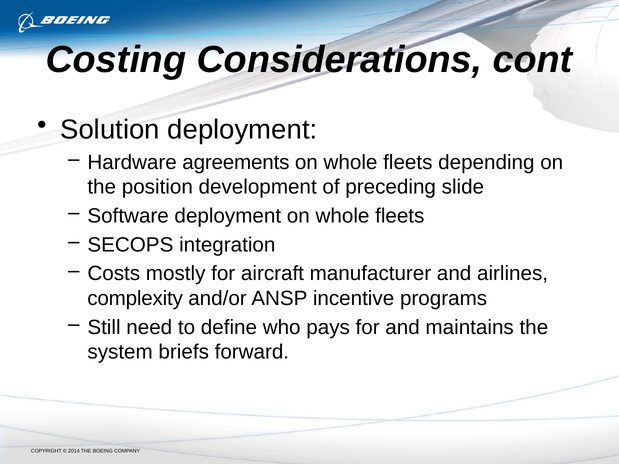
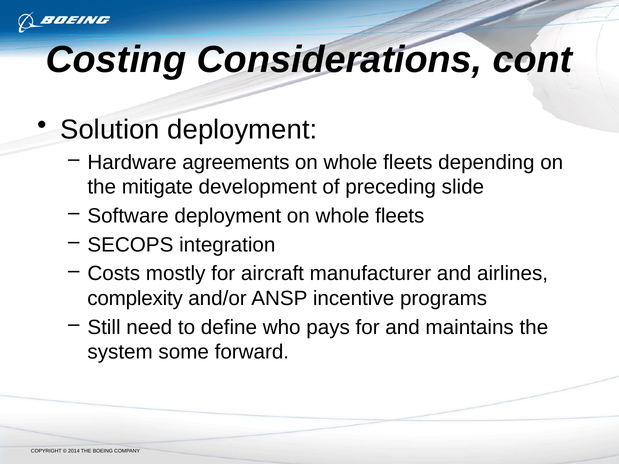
position: position -> mitigate (157, 187)
briefs: briefs -> some (184, 352)
